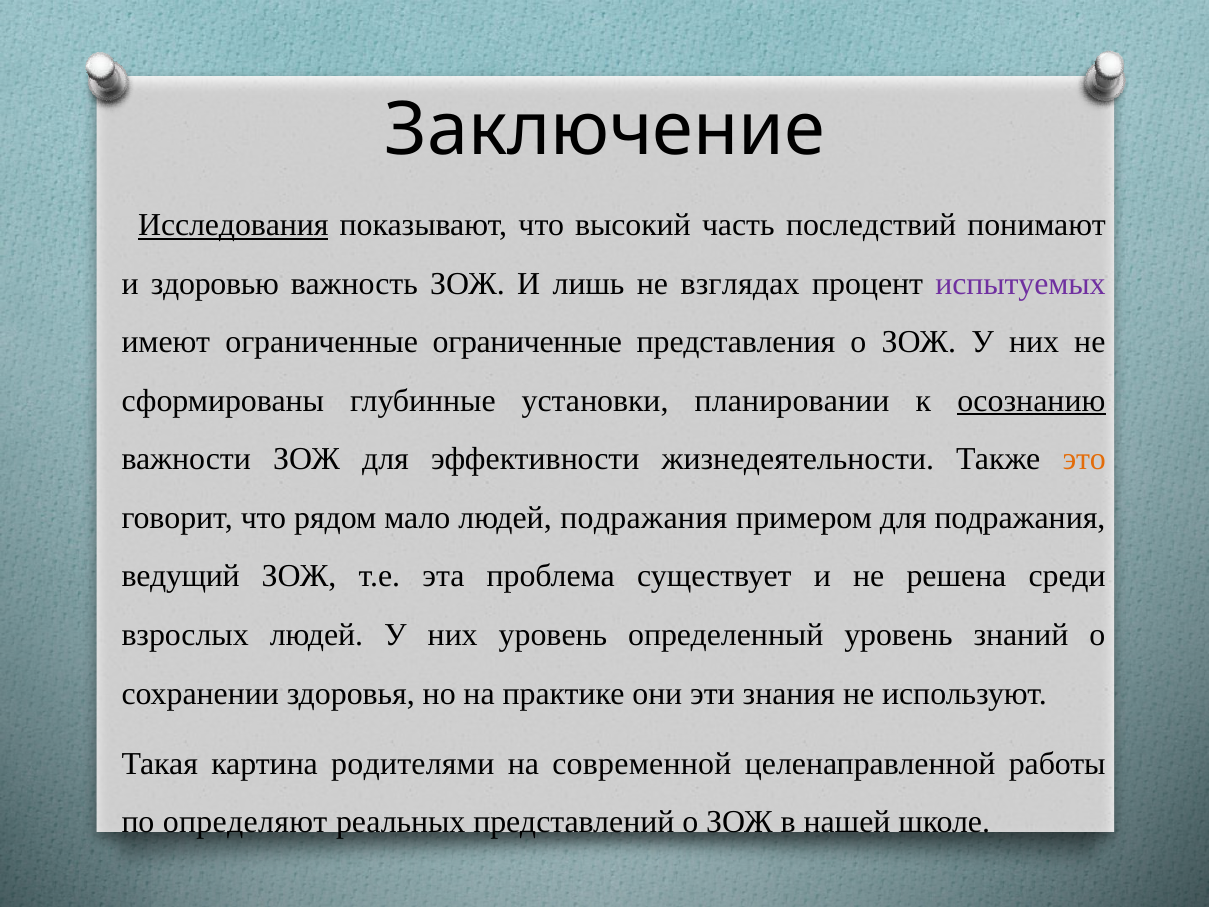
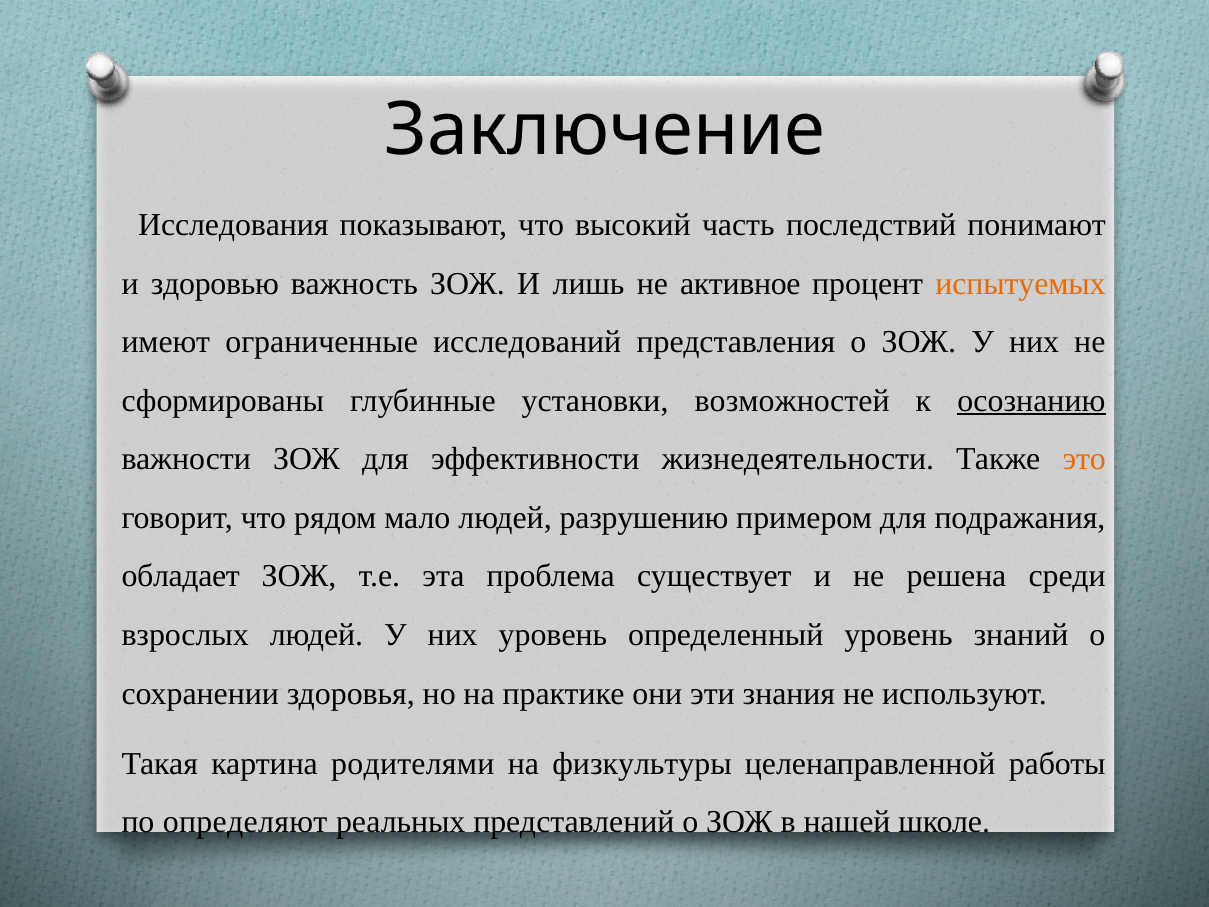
Исследования underline: present -> none (233, 225)
взглядах: взглядах -> активное (740, 283)
испытуемых colour: purple -> orange (1021, 283)
ограниченные ограниченные: ограниченные -> исследований (527, 342)
планировании: планировании -> возможностей (792, 401)
людей подражания: подражания -> разрушению (644, 518)
ведущий: ведущий -> обладает (181, 576)
современной: современной -> физкультуры (642, 763)
